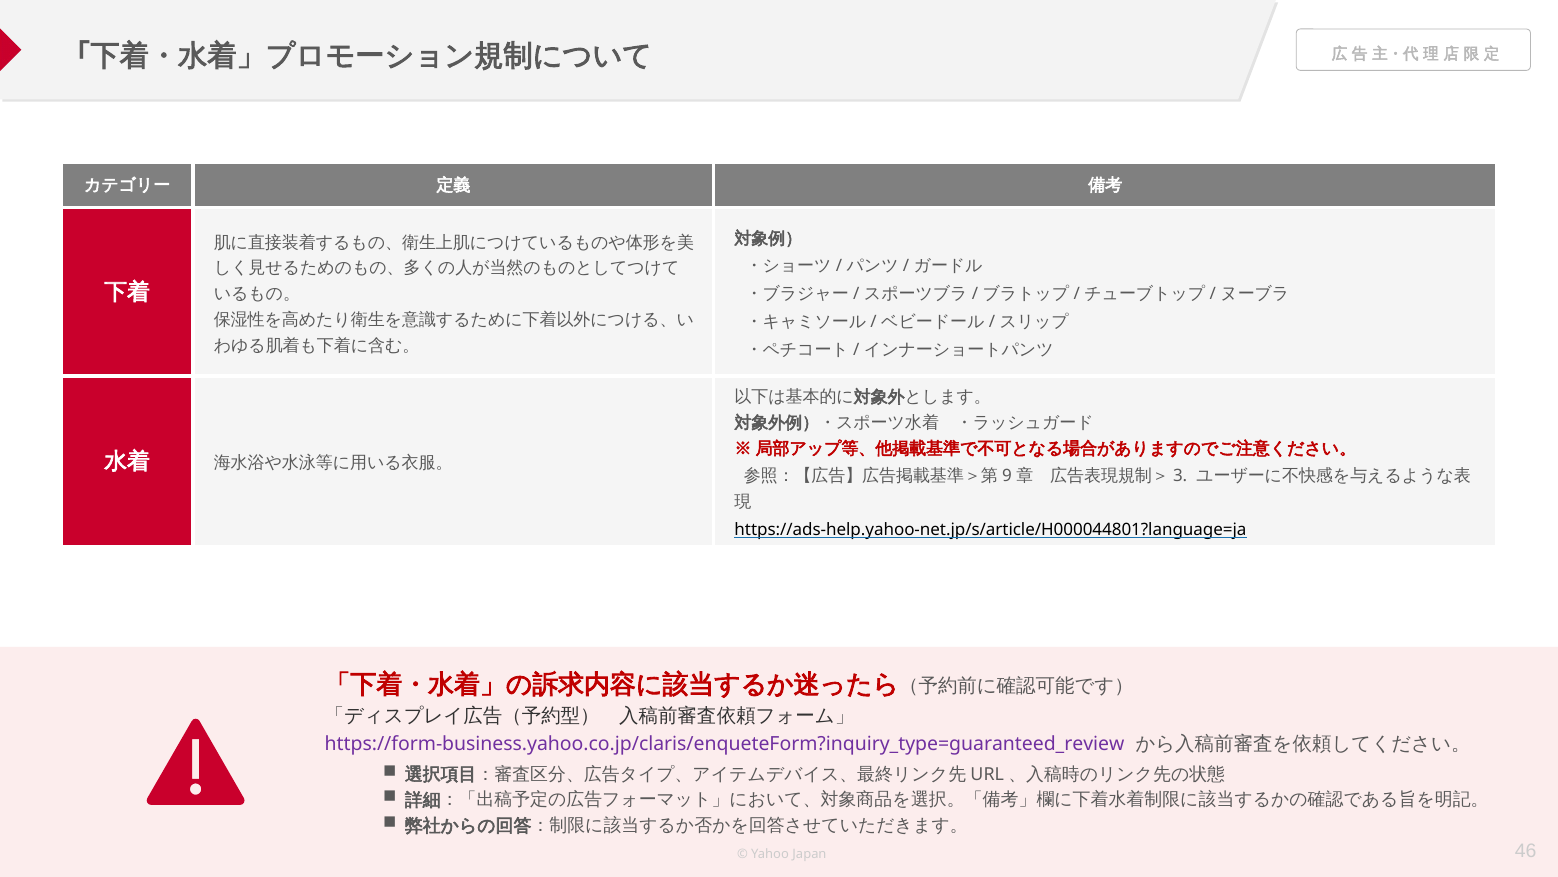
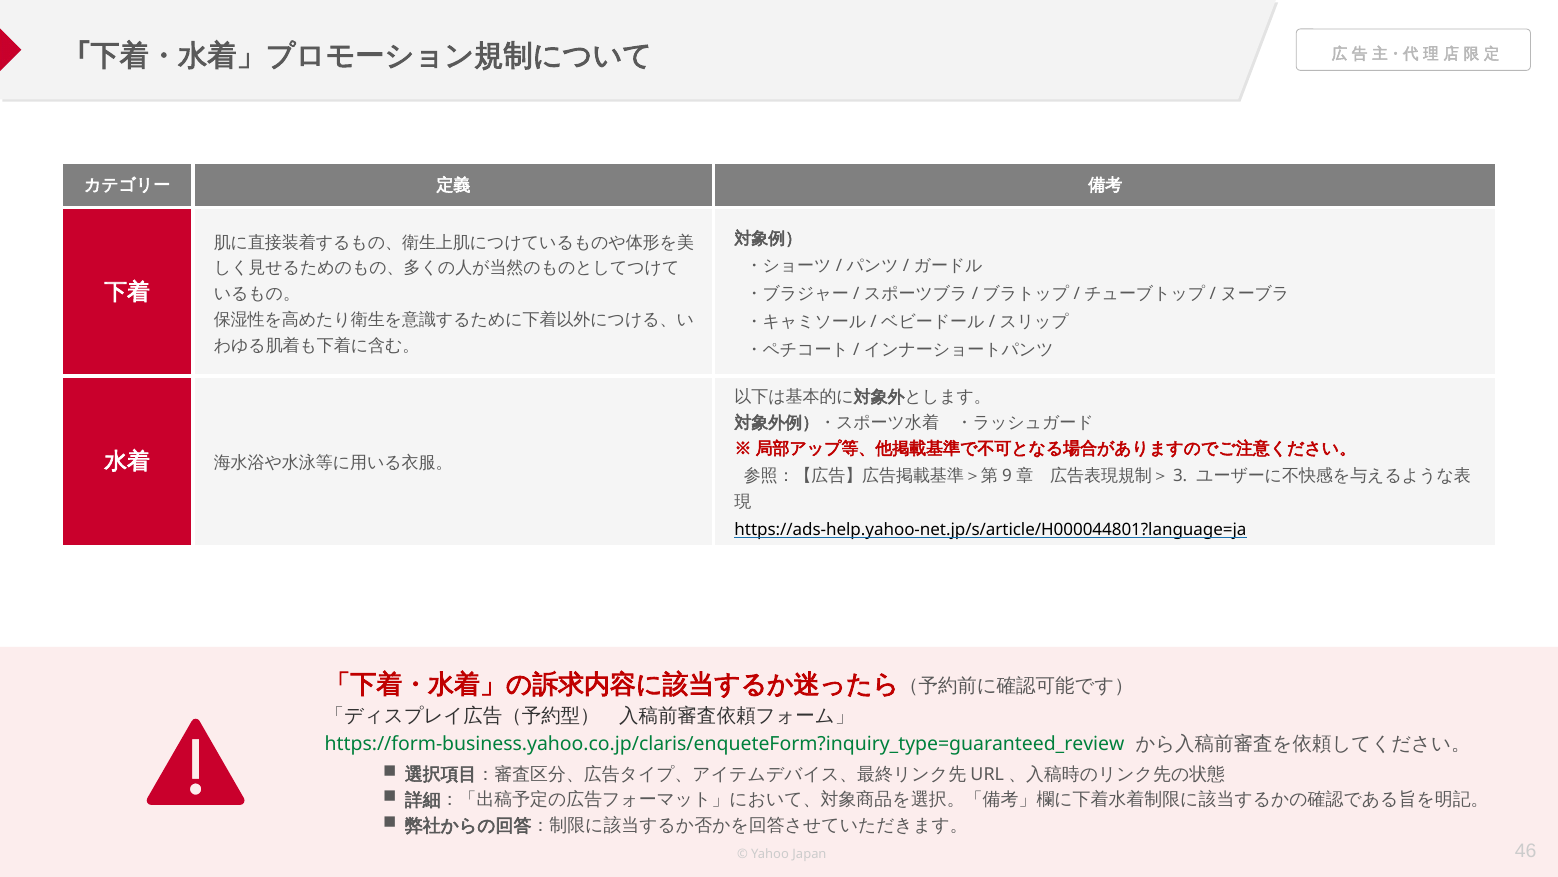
https://form-business.yahoo.co.jp/claris/enqueteForm?inquiry_type=guaranteed_review colour: purple -> green (724, 744)
